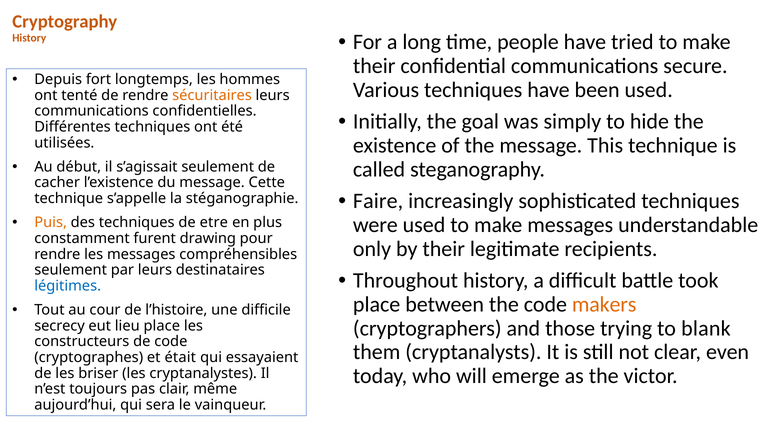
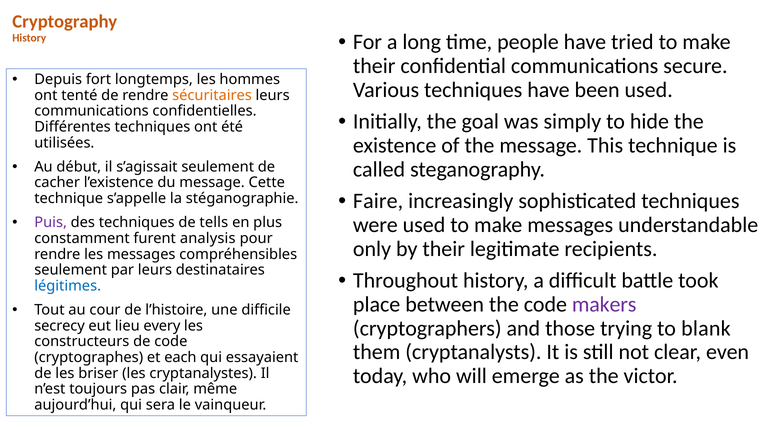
Puis colour: orange -> purple (51, 222)
etre: etre -> tells (214, 222)
drawing: drawing -> analysis (208, 238)
makers colour: orange -> purple (604, 304)
lieu place: place -> every (162, 326)
était: était -> each (180, 357)
